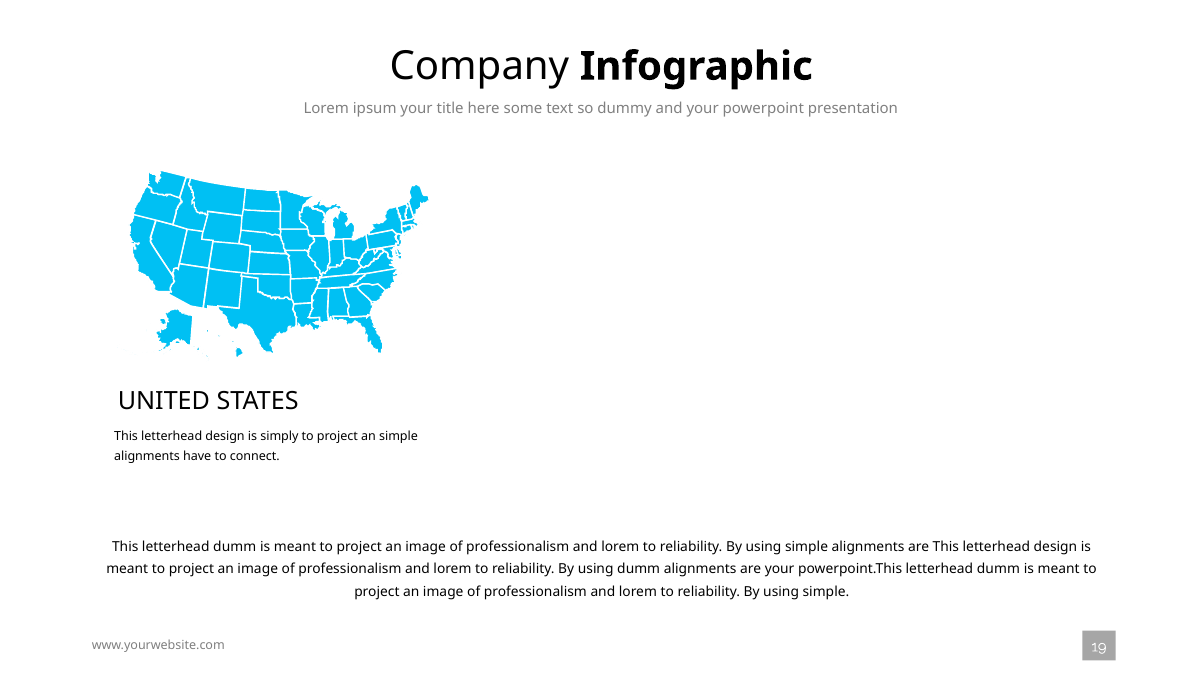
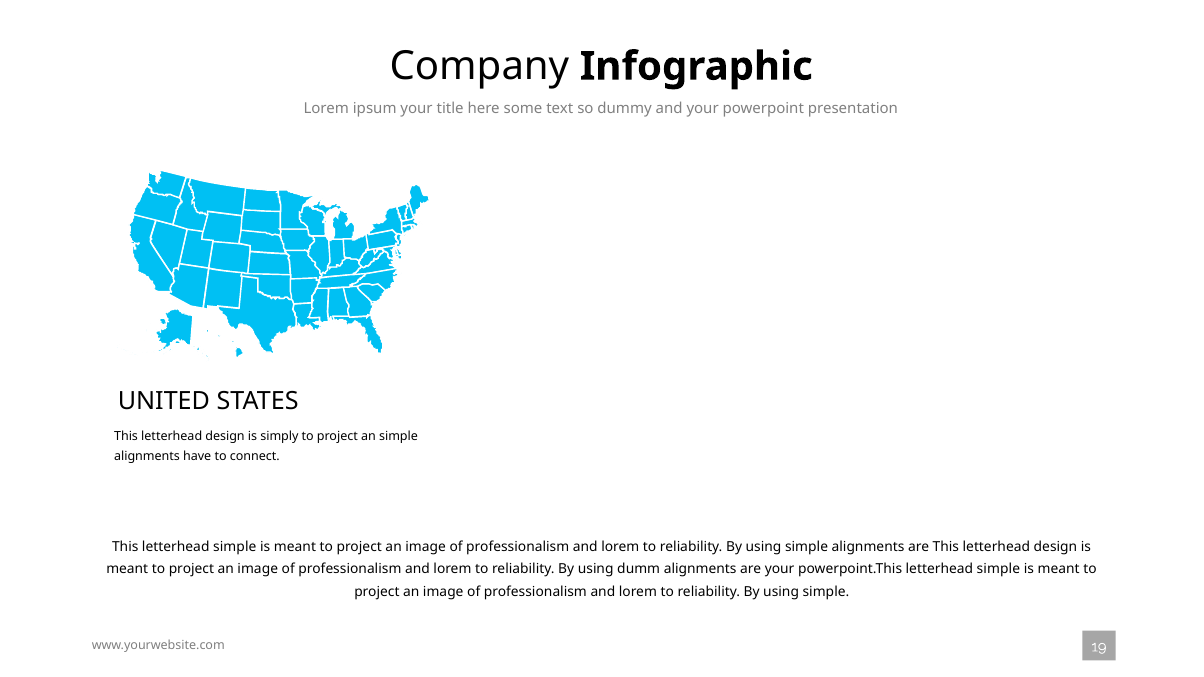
This letterhead dumm: dumm -> simple (235, 547)
powerpoint.This letterhead dumm: dumm -> simple (998, 569)
